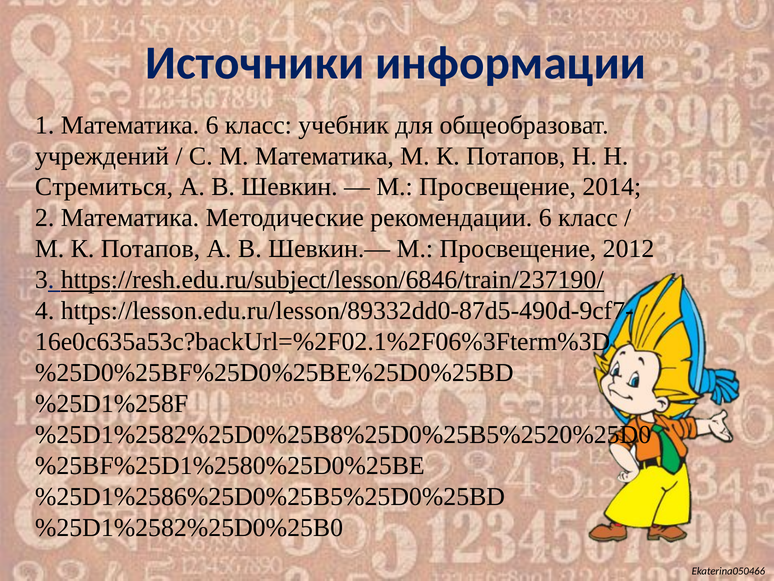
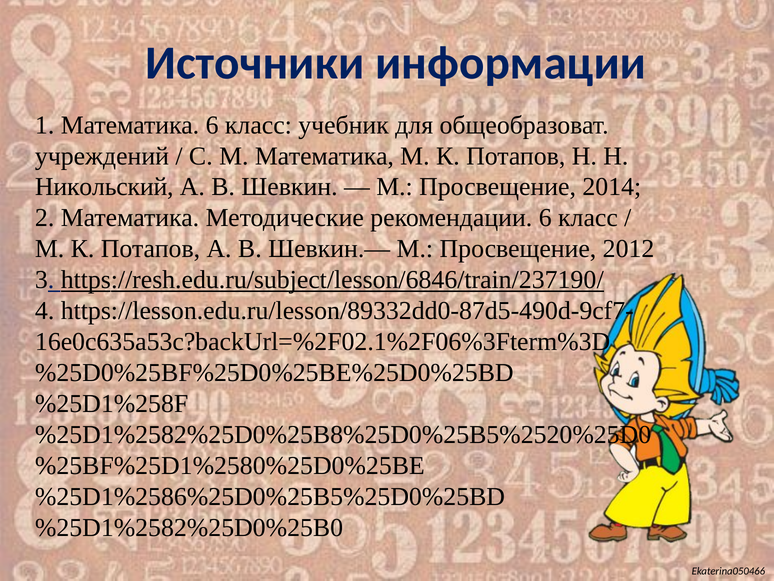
Стремиться: Стремиться -> Никольский (104, 187)
